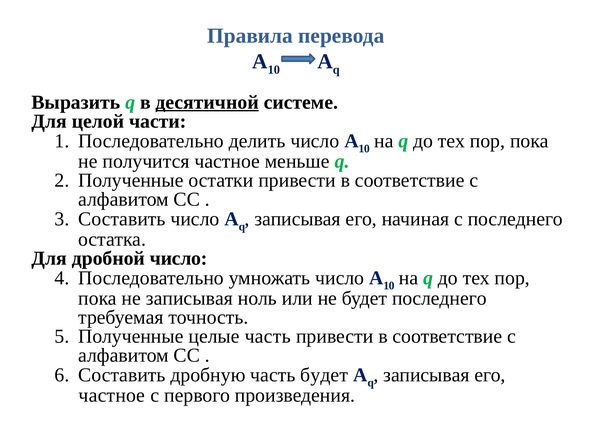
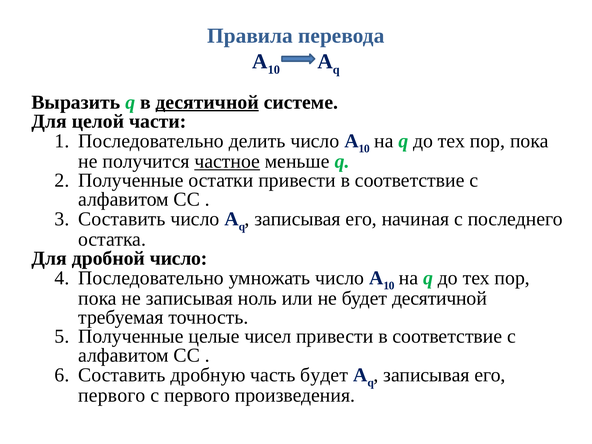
частное underline: none -> present (227, 161)
будет последнего: последнего -> десятичной (439, 298)
целые часть: часть -> чисел (268, 336)
частное: частное -> первого (112, 395)
